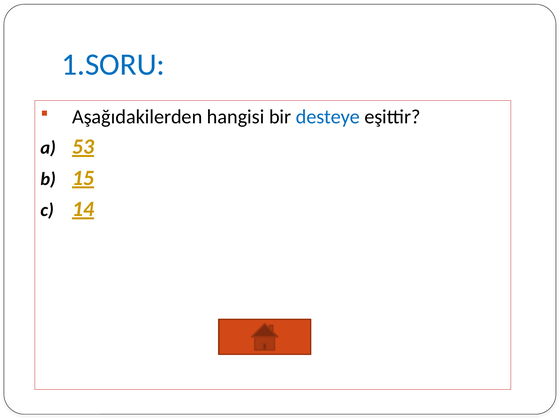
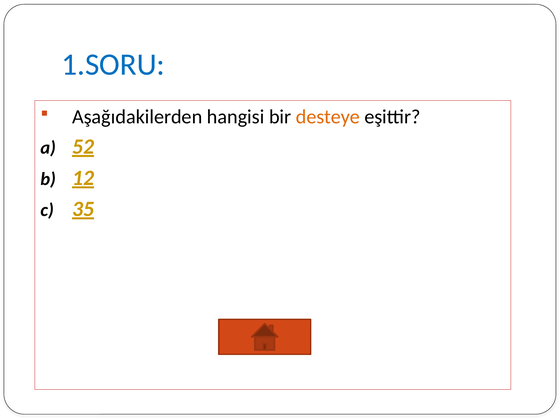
desteye colour: blue -> orange (328, 117)
53: 53 -> 52 (83, 147)
15: 15 -> 12 (83, 178)
14: 14 -> 35 (83, 209)
